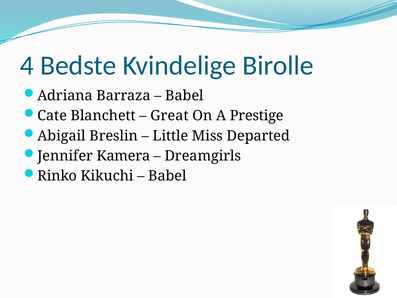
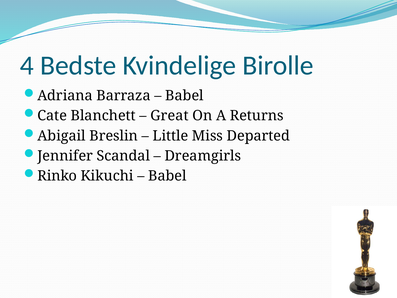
Prestige: Prestige -> Returns (257, 116)
Kamera: Kamera -> Scandal (123, 156)
